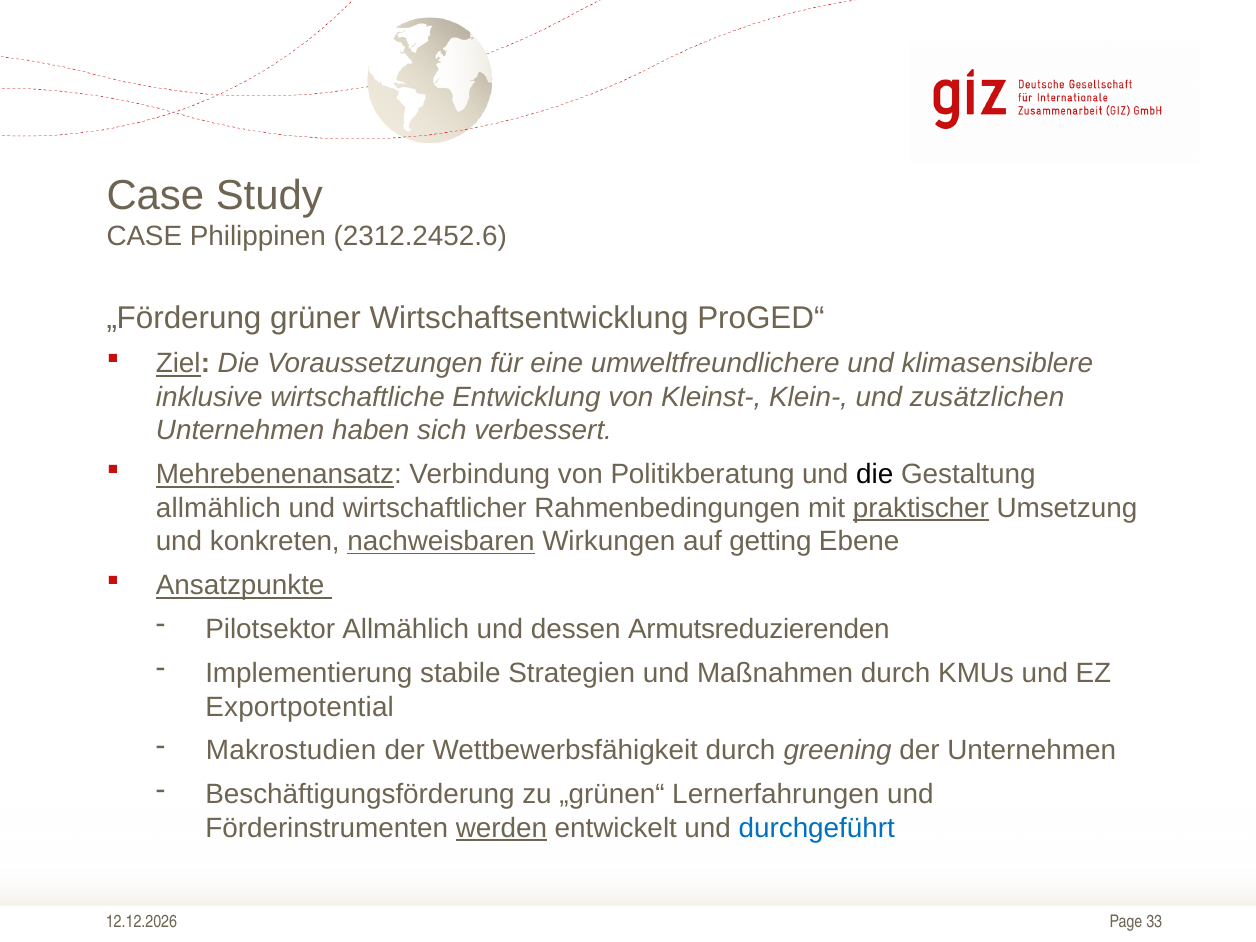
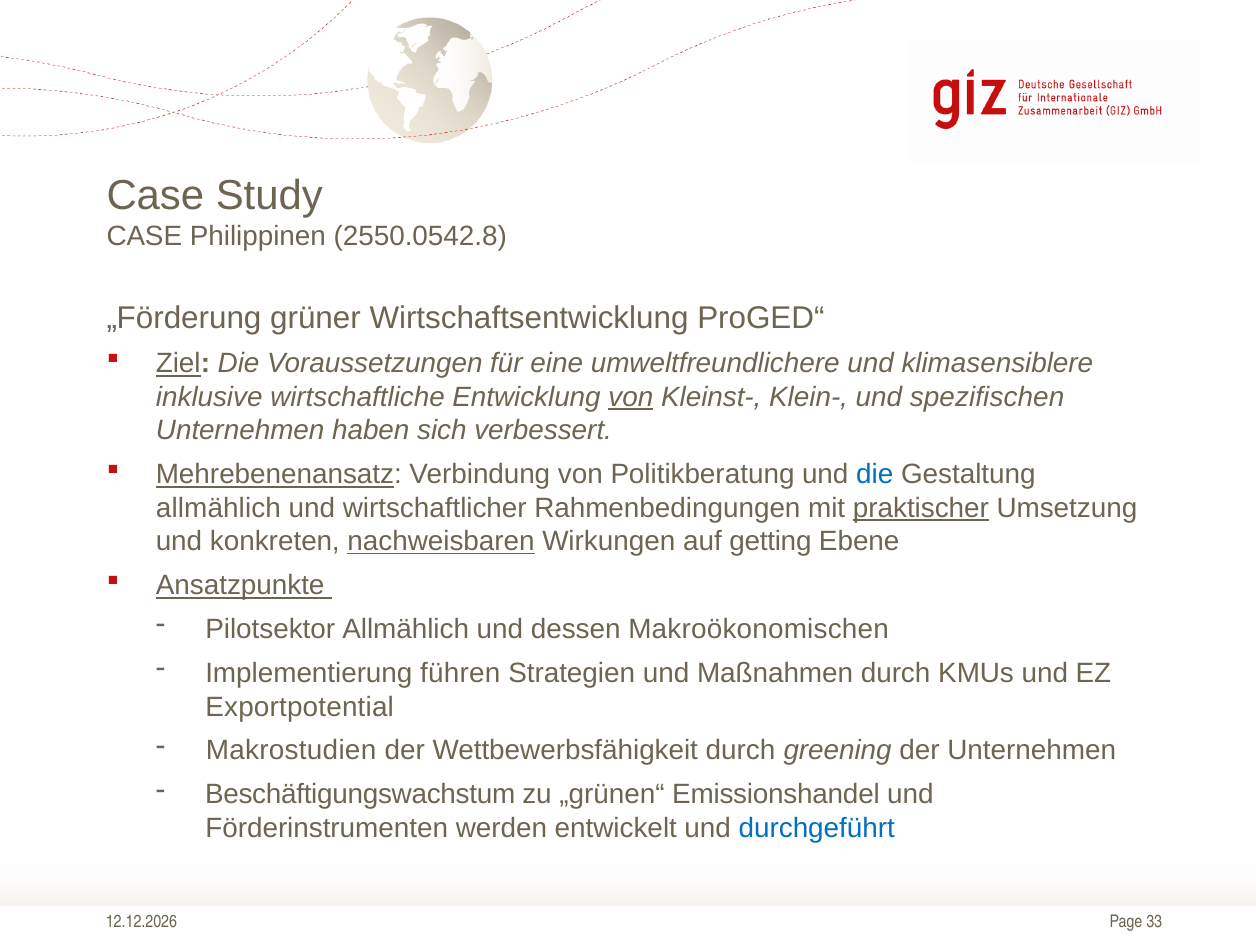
2312.2452.6: 2312.2452.6 -> 2550.0542.8 (420, 237)
von underline: none -> present (631, 397)
zusätzlichen: zusätzlichen -> spezifischen (987, 397)
die colour: black -> blue (875, 475)
Armutsreduzierenden: Armutsreduzierenden -> Makroökonomischen (759, 629)
stabile: stabile -> führen (460, 673)
Beschäftigungsförderung: Beschäftigungsförderung -> Beschäftigungswachstum (360, 795)
Lernerfahrungen: Lernerfahrungen -> Emissionshandel (776, 795)
werden underline: present -> none (501, 828)
